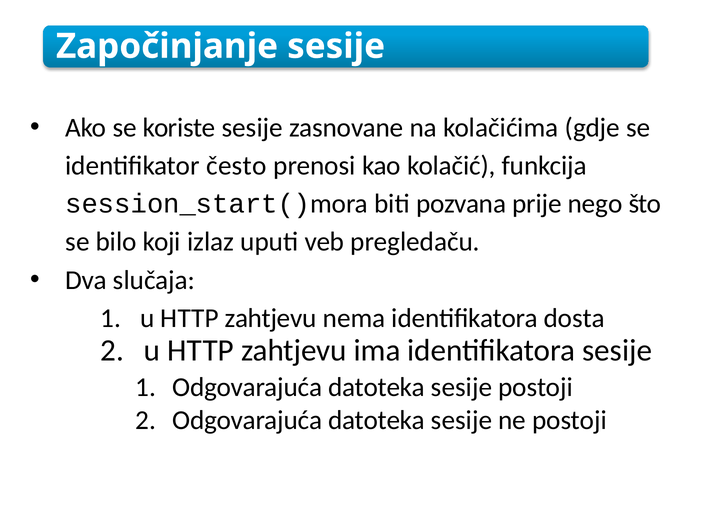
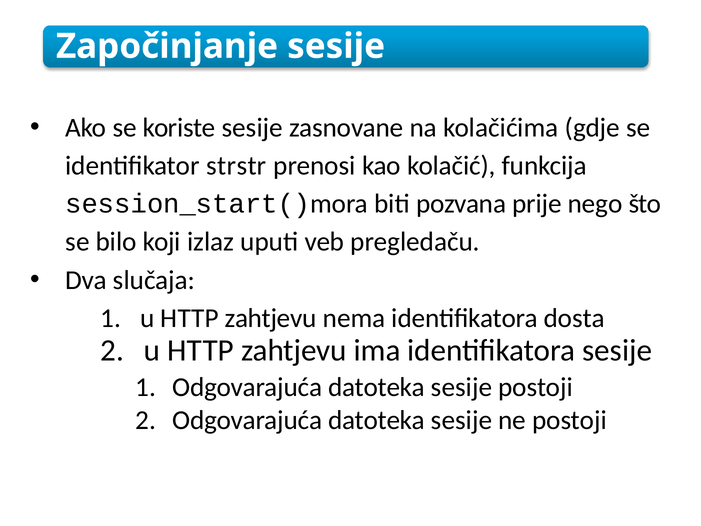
često: često -> strstr (236, 166)
